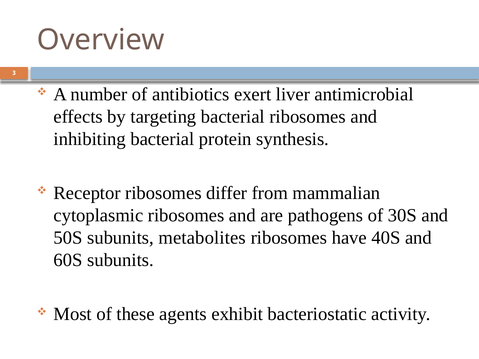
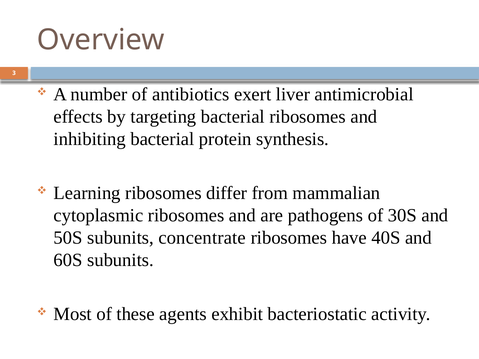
Receptor: Receptor -> Learning (87, 193)
metabolites: metabolites -> concentrate (202, 238)
